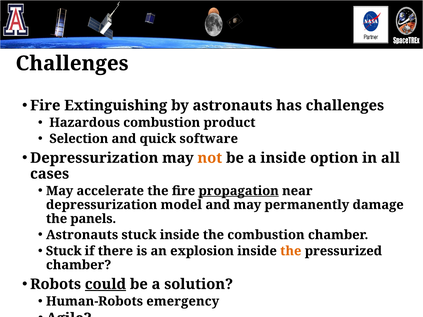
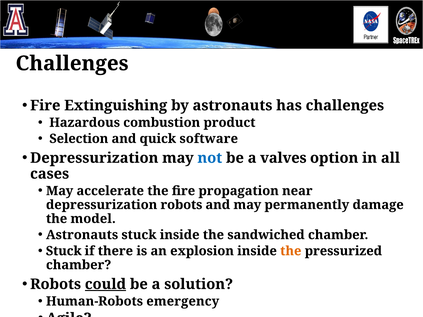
not colour: orange -> blue (210, 158)
a inside: inside -> valves (283, 158)
propagation underline: present -> none (239, 191)
depressurization model: model -> robots (181, 205)
panels: panels -> model (93, 219)
the combustion: combustion -> sandwiched (266, 235)
